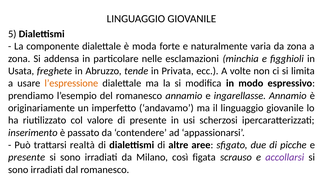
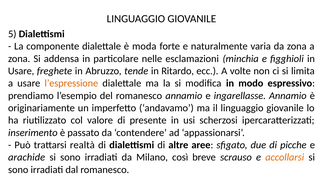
Usata: Usata -> Usare (21, 71)
Privata: Privata -> Ritardo (178, 71)
presente: presente -> arachide (27, 157)
figata: figata -> breve (204, 157)
accollarsi colour: purple -> orange (285, 157)
